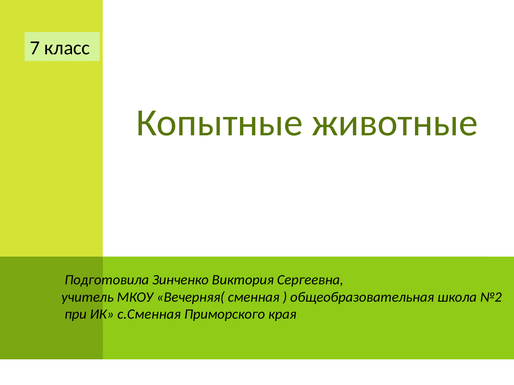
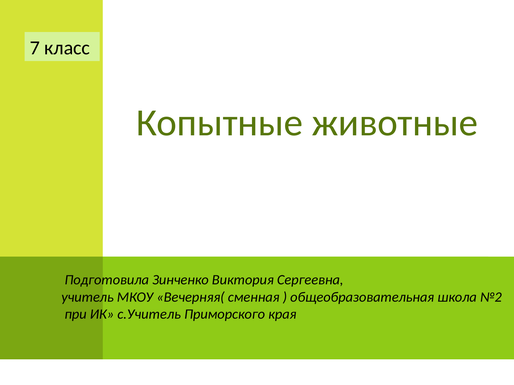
с.Сменная: с.Сменная -> с.Учитель (149, 315)
